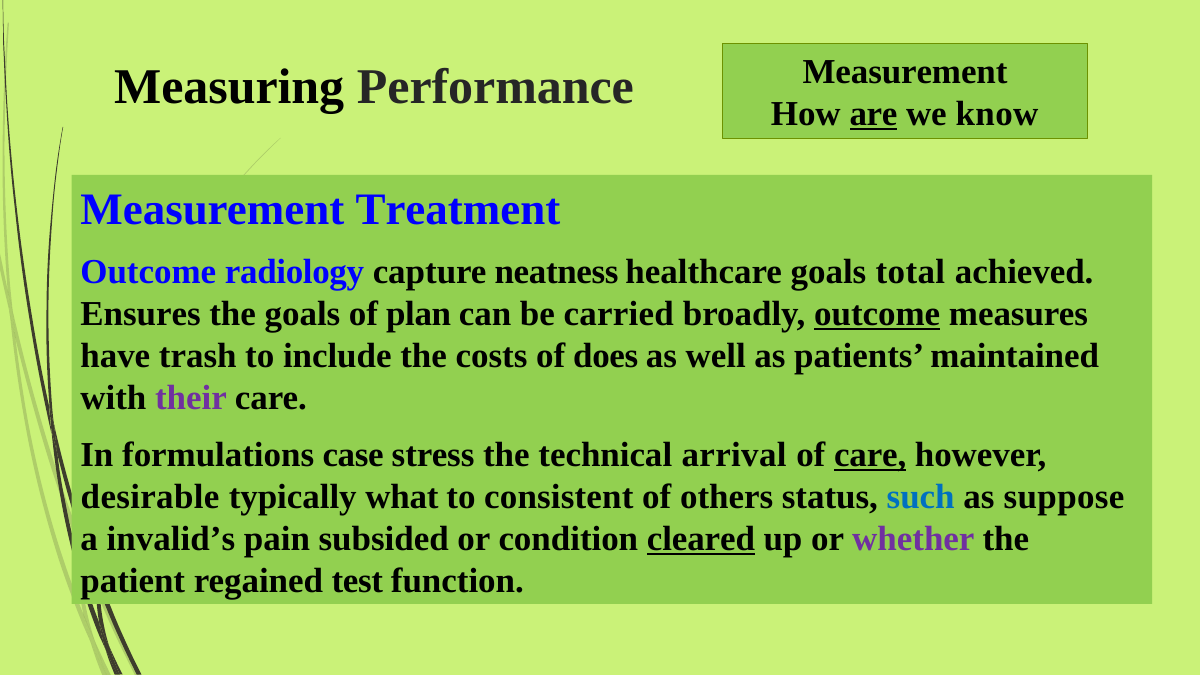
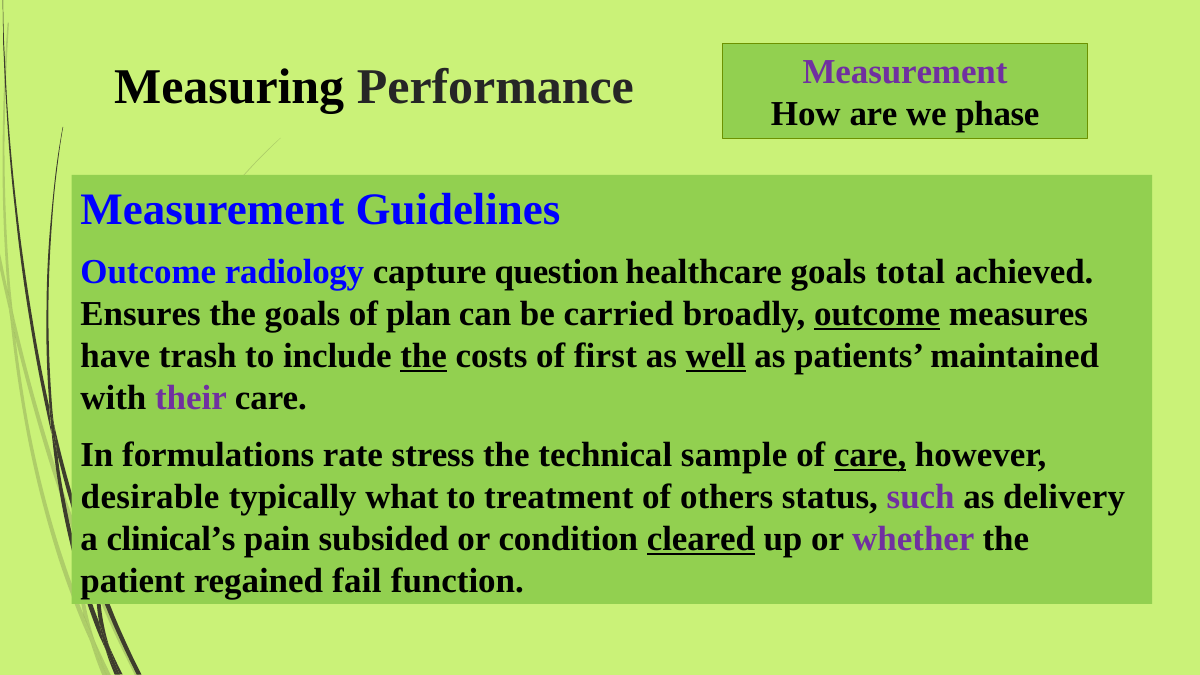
Measurement colour: black -> purple (905, 72)
are underline: present -> none (874, 114)
know: know -> phase (997, 114)
Treatment: Treatment -> Guidelines (458, 209)
neatness: neatness -> question (557, 272)
the underline: none -> present (424, 356)
does: does -> first (605, 356)
well underline: none -> present (716, 356)
case: case -> rate (353, 455)
arrival: arrival -> sample (734, 455)
consistent: consistent -> treatment (559, 497)
such colour: blue -> purple (921, 497)
suppose: suppose -> delivery (1064, 497)
invalid’s: invalid’s -> clinical’s (171, 539)
test: test -> fail (357, 581)
